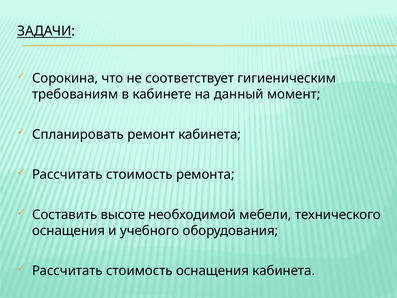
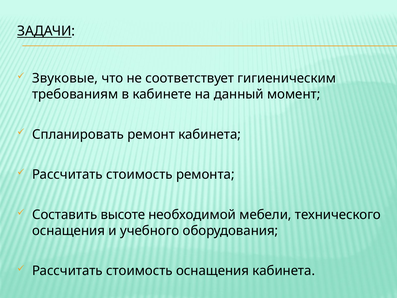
Сорокина: Сорокина -> Звуковые (65, 78)
